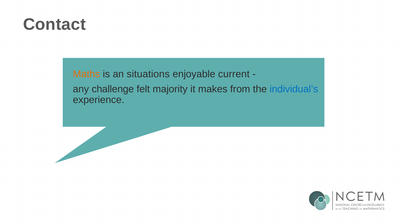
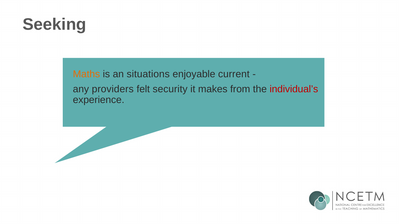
Contact: Contact -> Seeking (55, 24)
challenge: challenge -> providers (113, 89)
majority: majority -> security (170, 89)
individual’s colour: blue -> red (294, 89)
